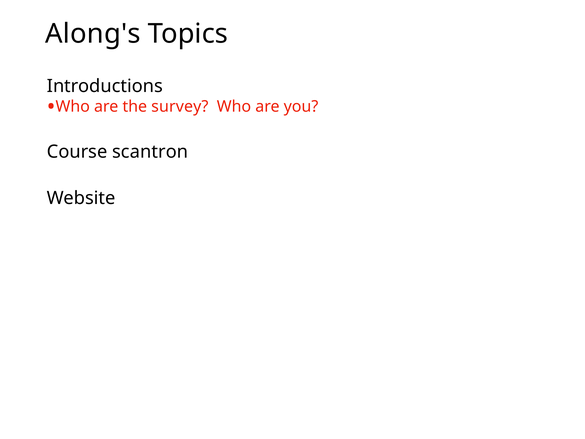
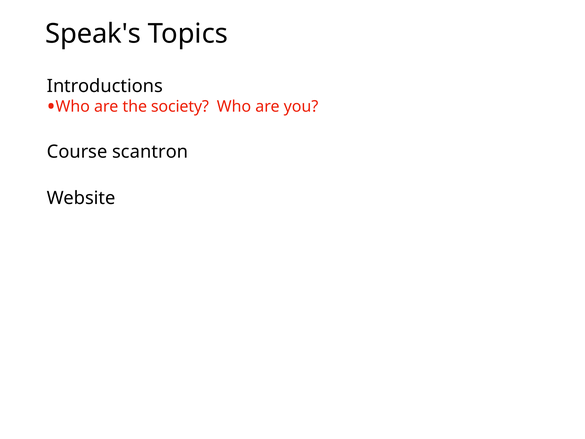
Along's: Along's -> Speak's (93, 34)
survey: survey -> society (180, 107)
